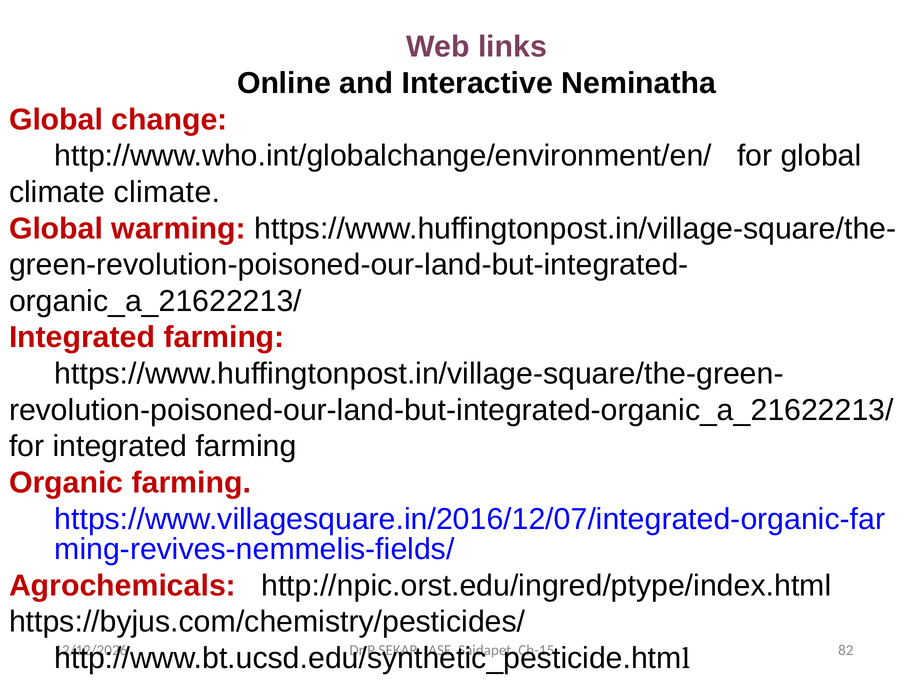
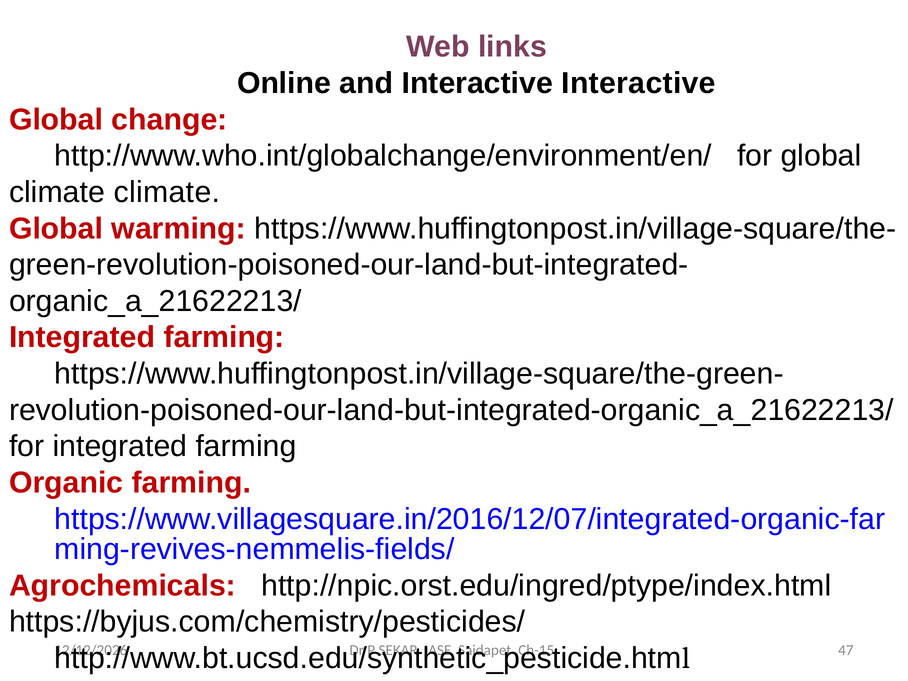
Interactive Neminatha: Neminatha -> Interactive (639, 83)
82: 82 -> 47 (846, 650)
